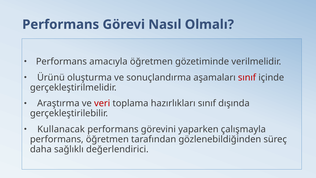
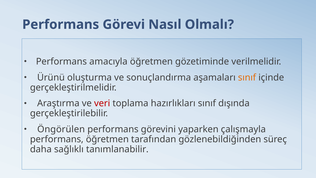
sınıf colour: red -> orange (247, 77)
Kullanacak: Kullanacak -> Öngörülen (61, 129)
değerlendirici: değerlendirici -> tanımlanabilir (117, 149)
